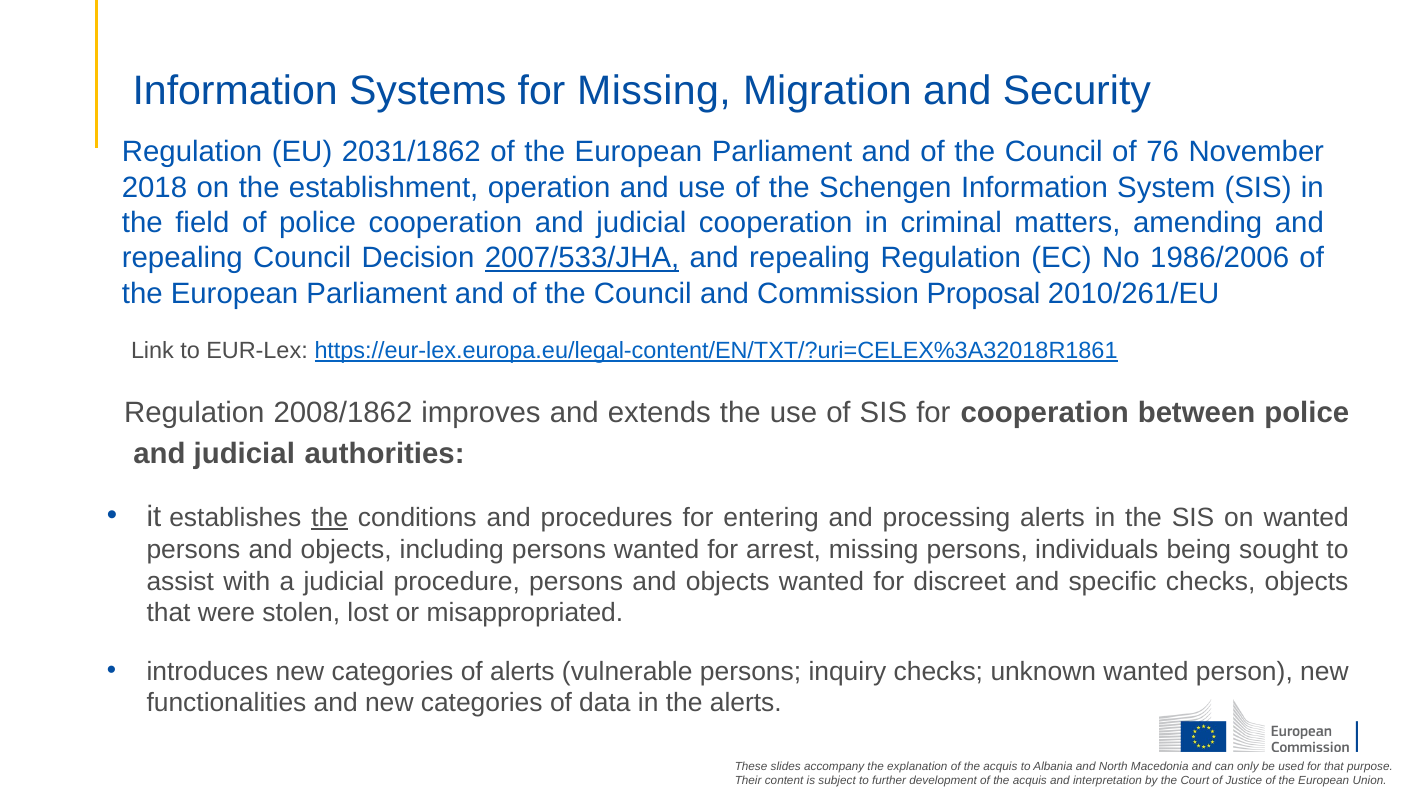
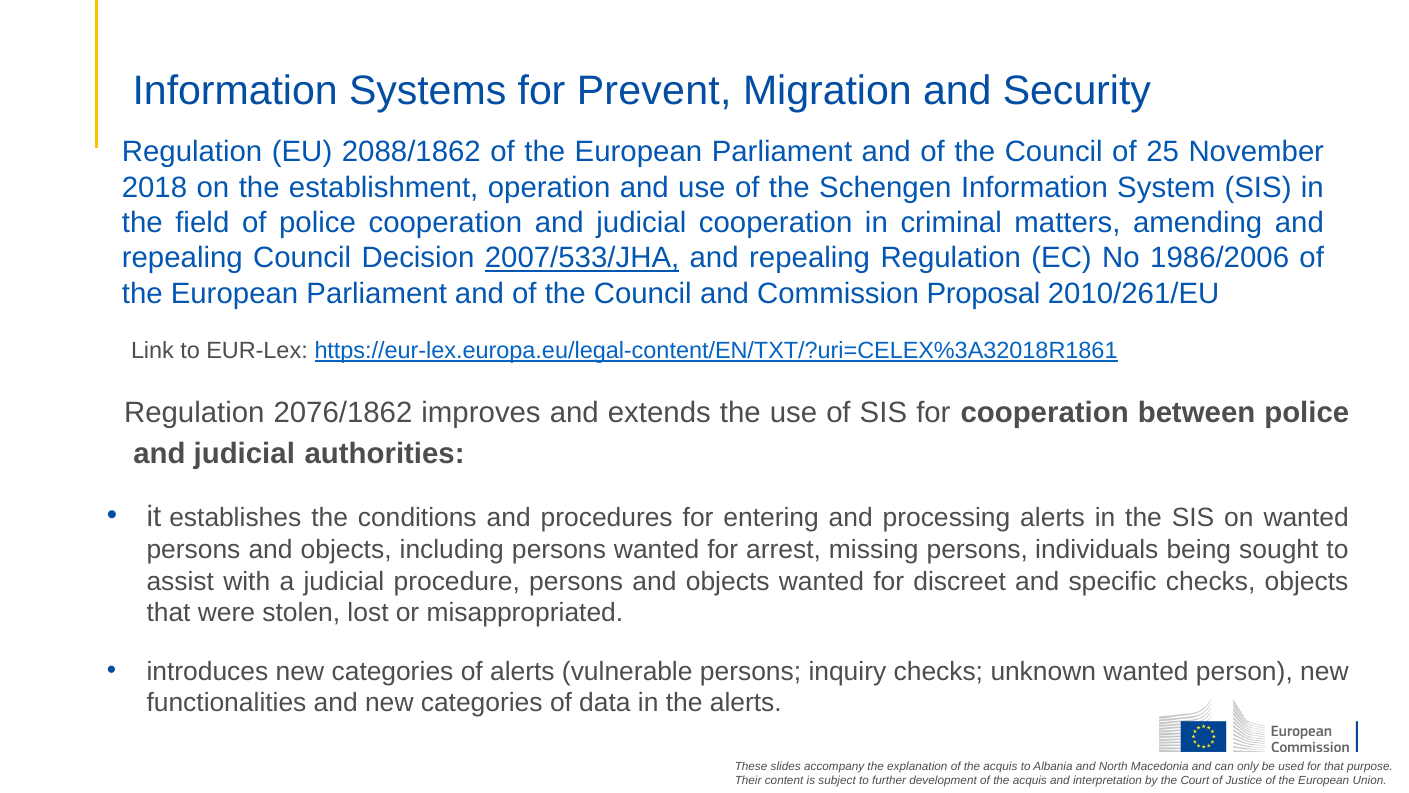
for Missing: Missing -> Prevent (654, 91)
2031/1862: 2031/1862 -> 2088/1862 (411, 152)
76: 76 -> 25 (1163, 152)
2008/1862: 2008/1862 -> 2076/1862 (343, 412)
the underline: present -> none (330, 517)
